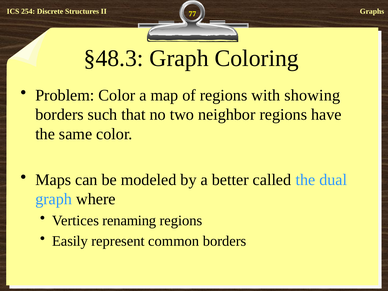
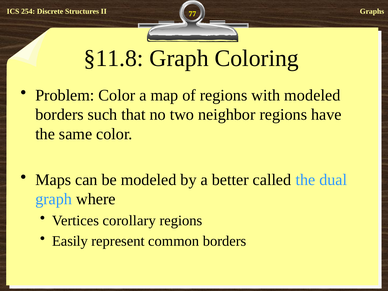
§48.3: §48.3 -> §11.8 (114, 58)
with showing: showing -> modeled (312, 95)
renaming: renaming -> corollary (129, 221)
